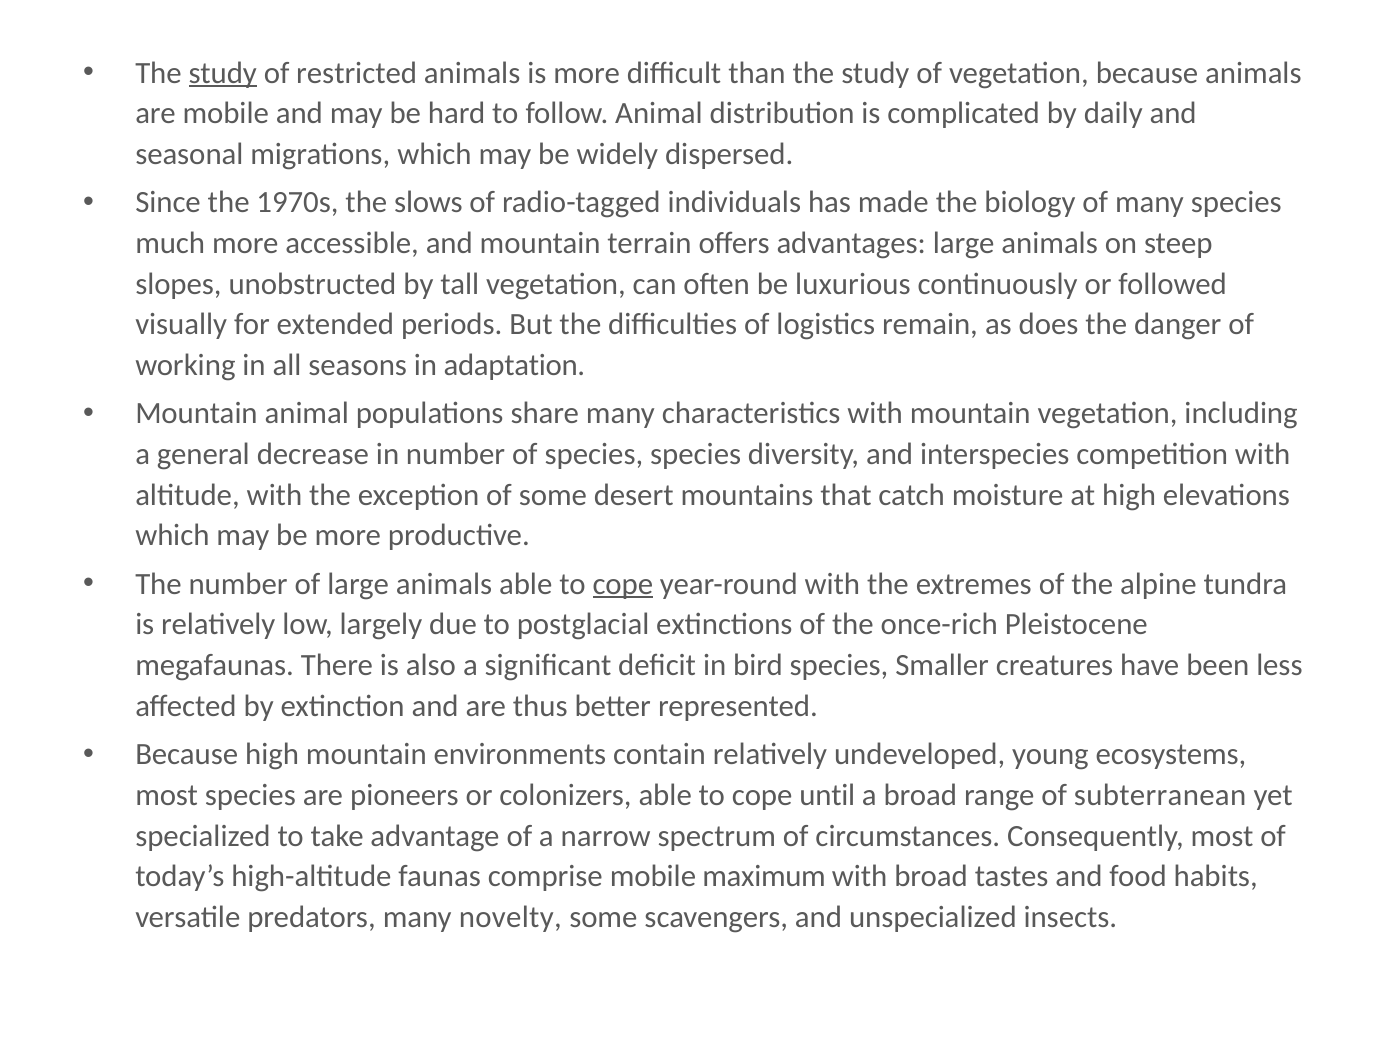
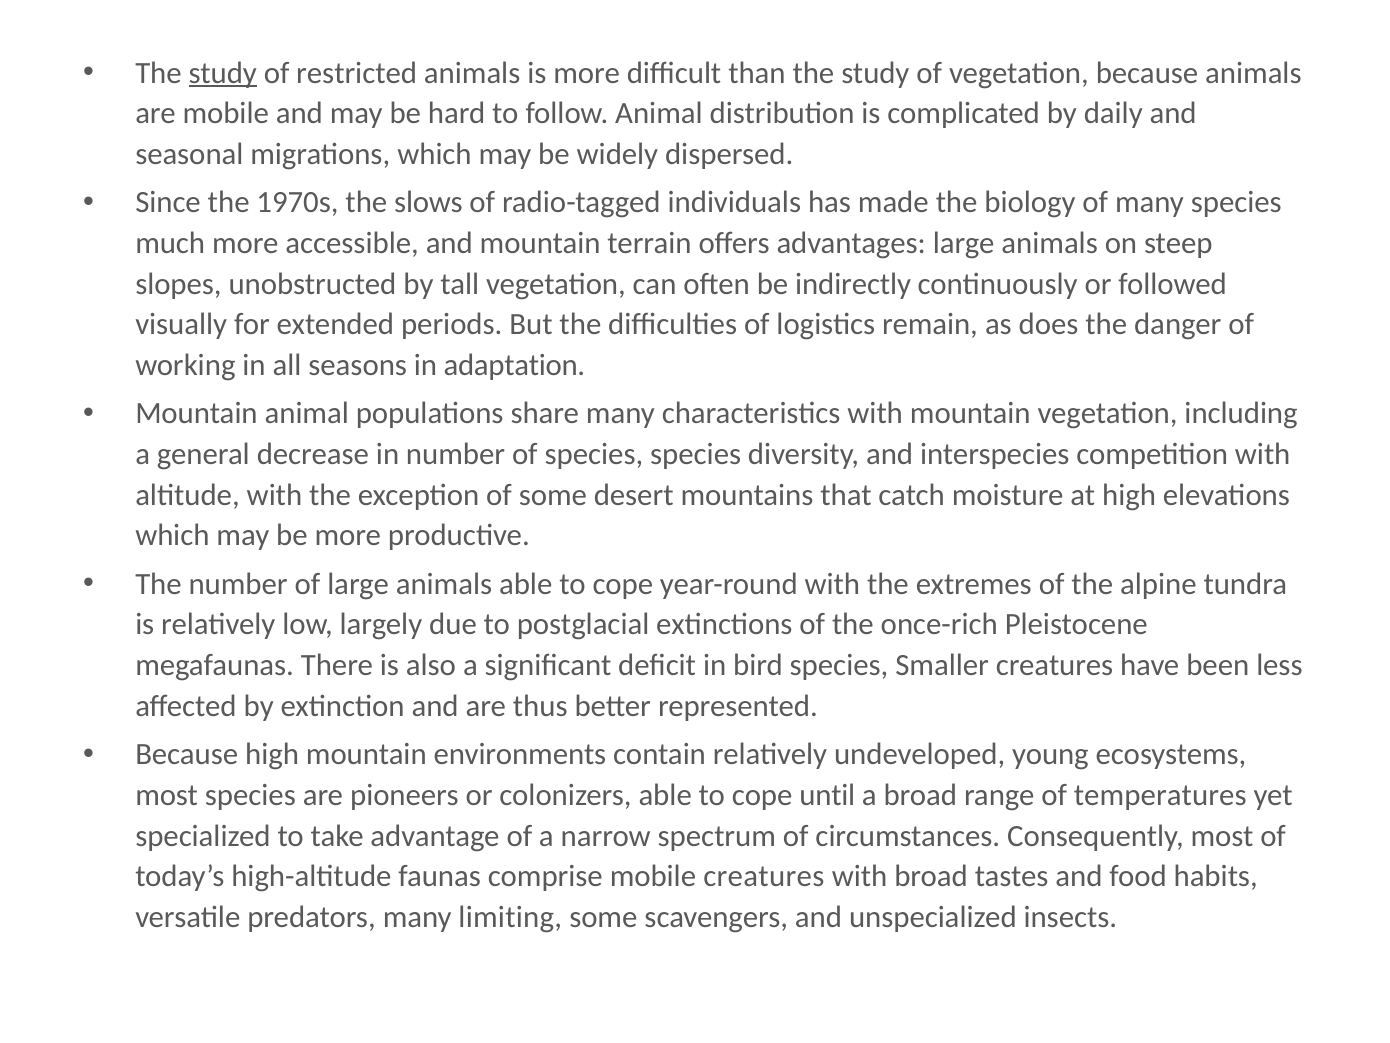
luxurious: luxurious -> indirectly (853, 284)
cope underline: present -> none (623, 584)
subterranean: subterranean -> temperatures (1160, 795)
mobile maximum: maximum -> creatures (764, 876)
novelty: novelty -> limiting (510, 917)
